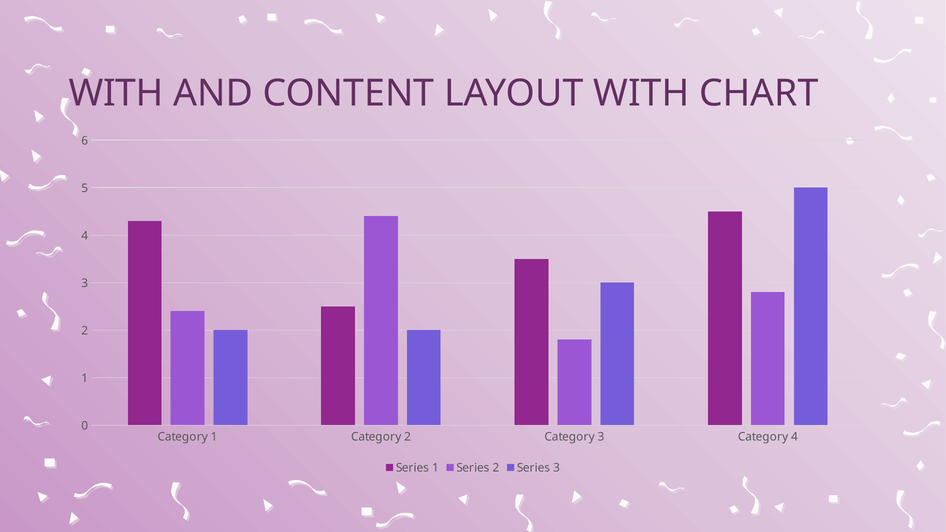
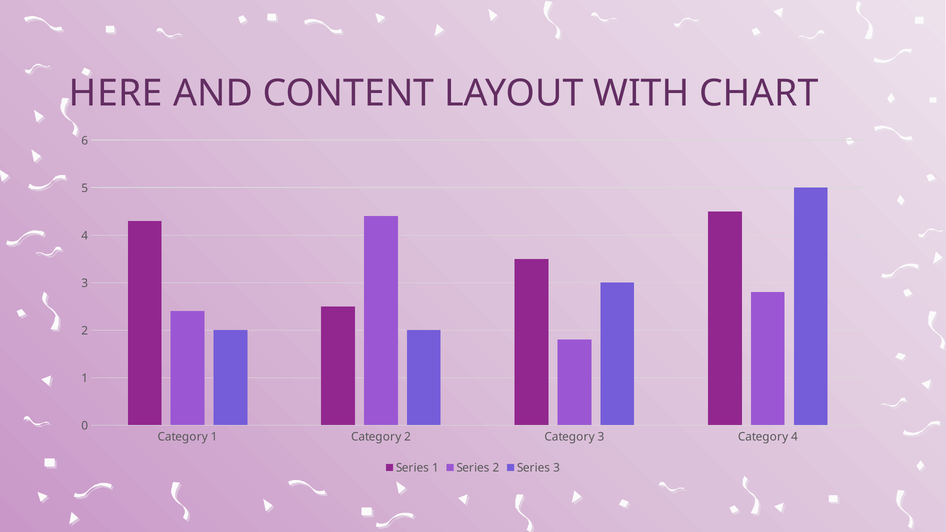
WITH: WITH -> HERE (116, 94)
